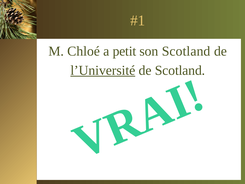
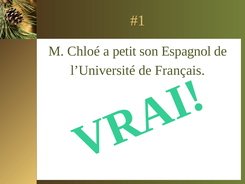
son Scotland: Scotland -> Espagnol (186, 51)
l’Université underline: present -> none (103, 70)
de Scotland: Scotland -> Français (180, 70)
